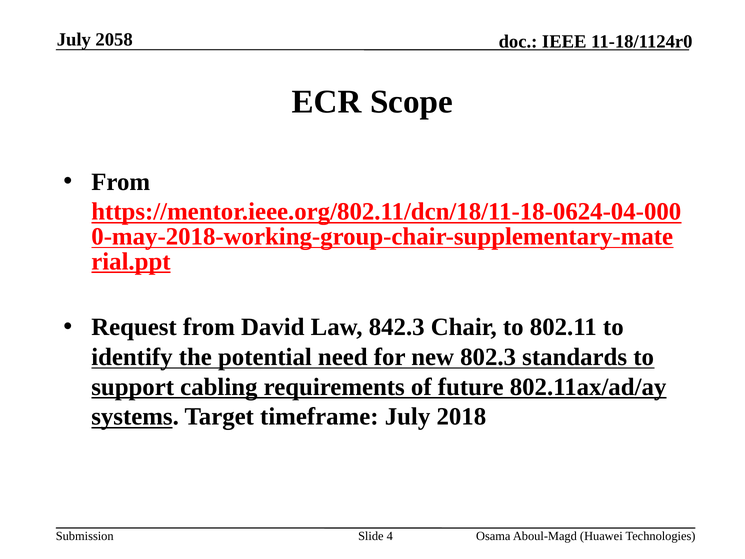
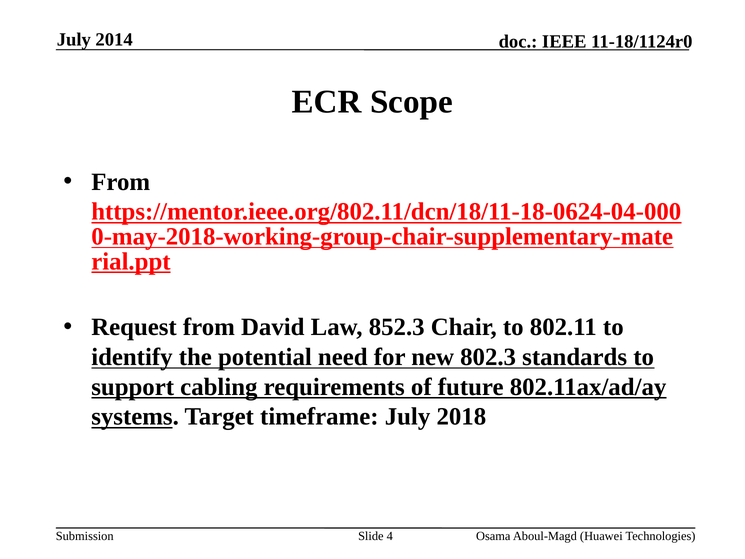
2058: 2058 -> 2014 (114, 39)
842.3: 842.3 -> 852.3 (397, 327)
